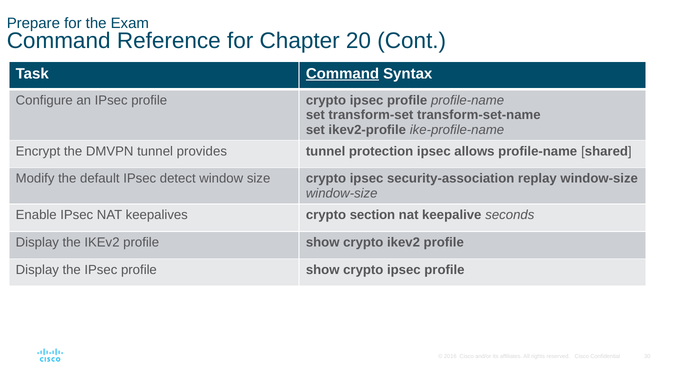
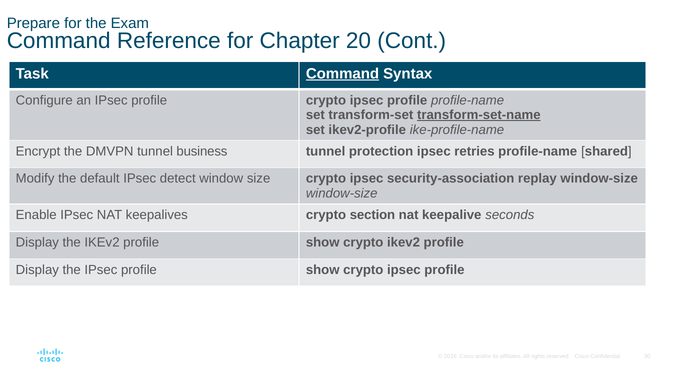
transform-set-name underline: none -> present (479, 115)
provides: provides -> business (202, 151)
allows: allows -> retries (474, 151)
